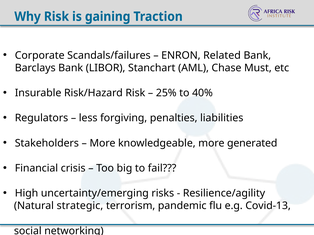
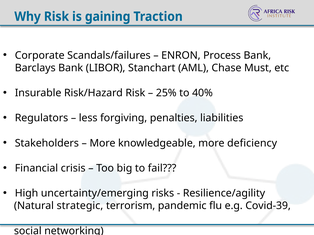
Related: Related -> Process (222, 55)
generated: generated -> deficiency (252, 143)
Covid-13: Covid-13 -> Covid-39 (268, 206)
